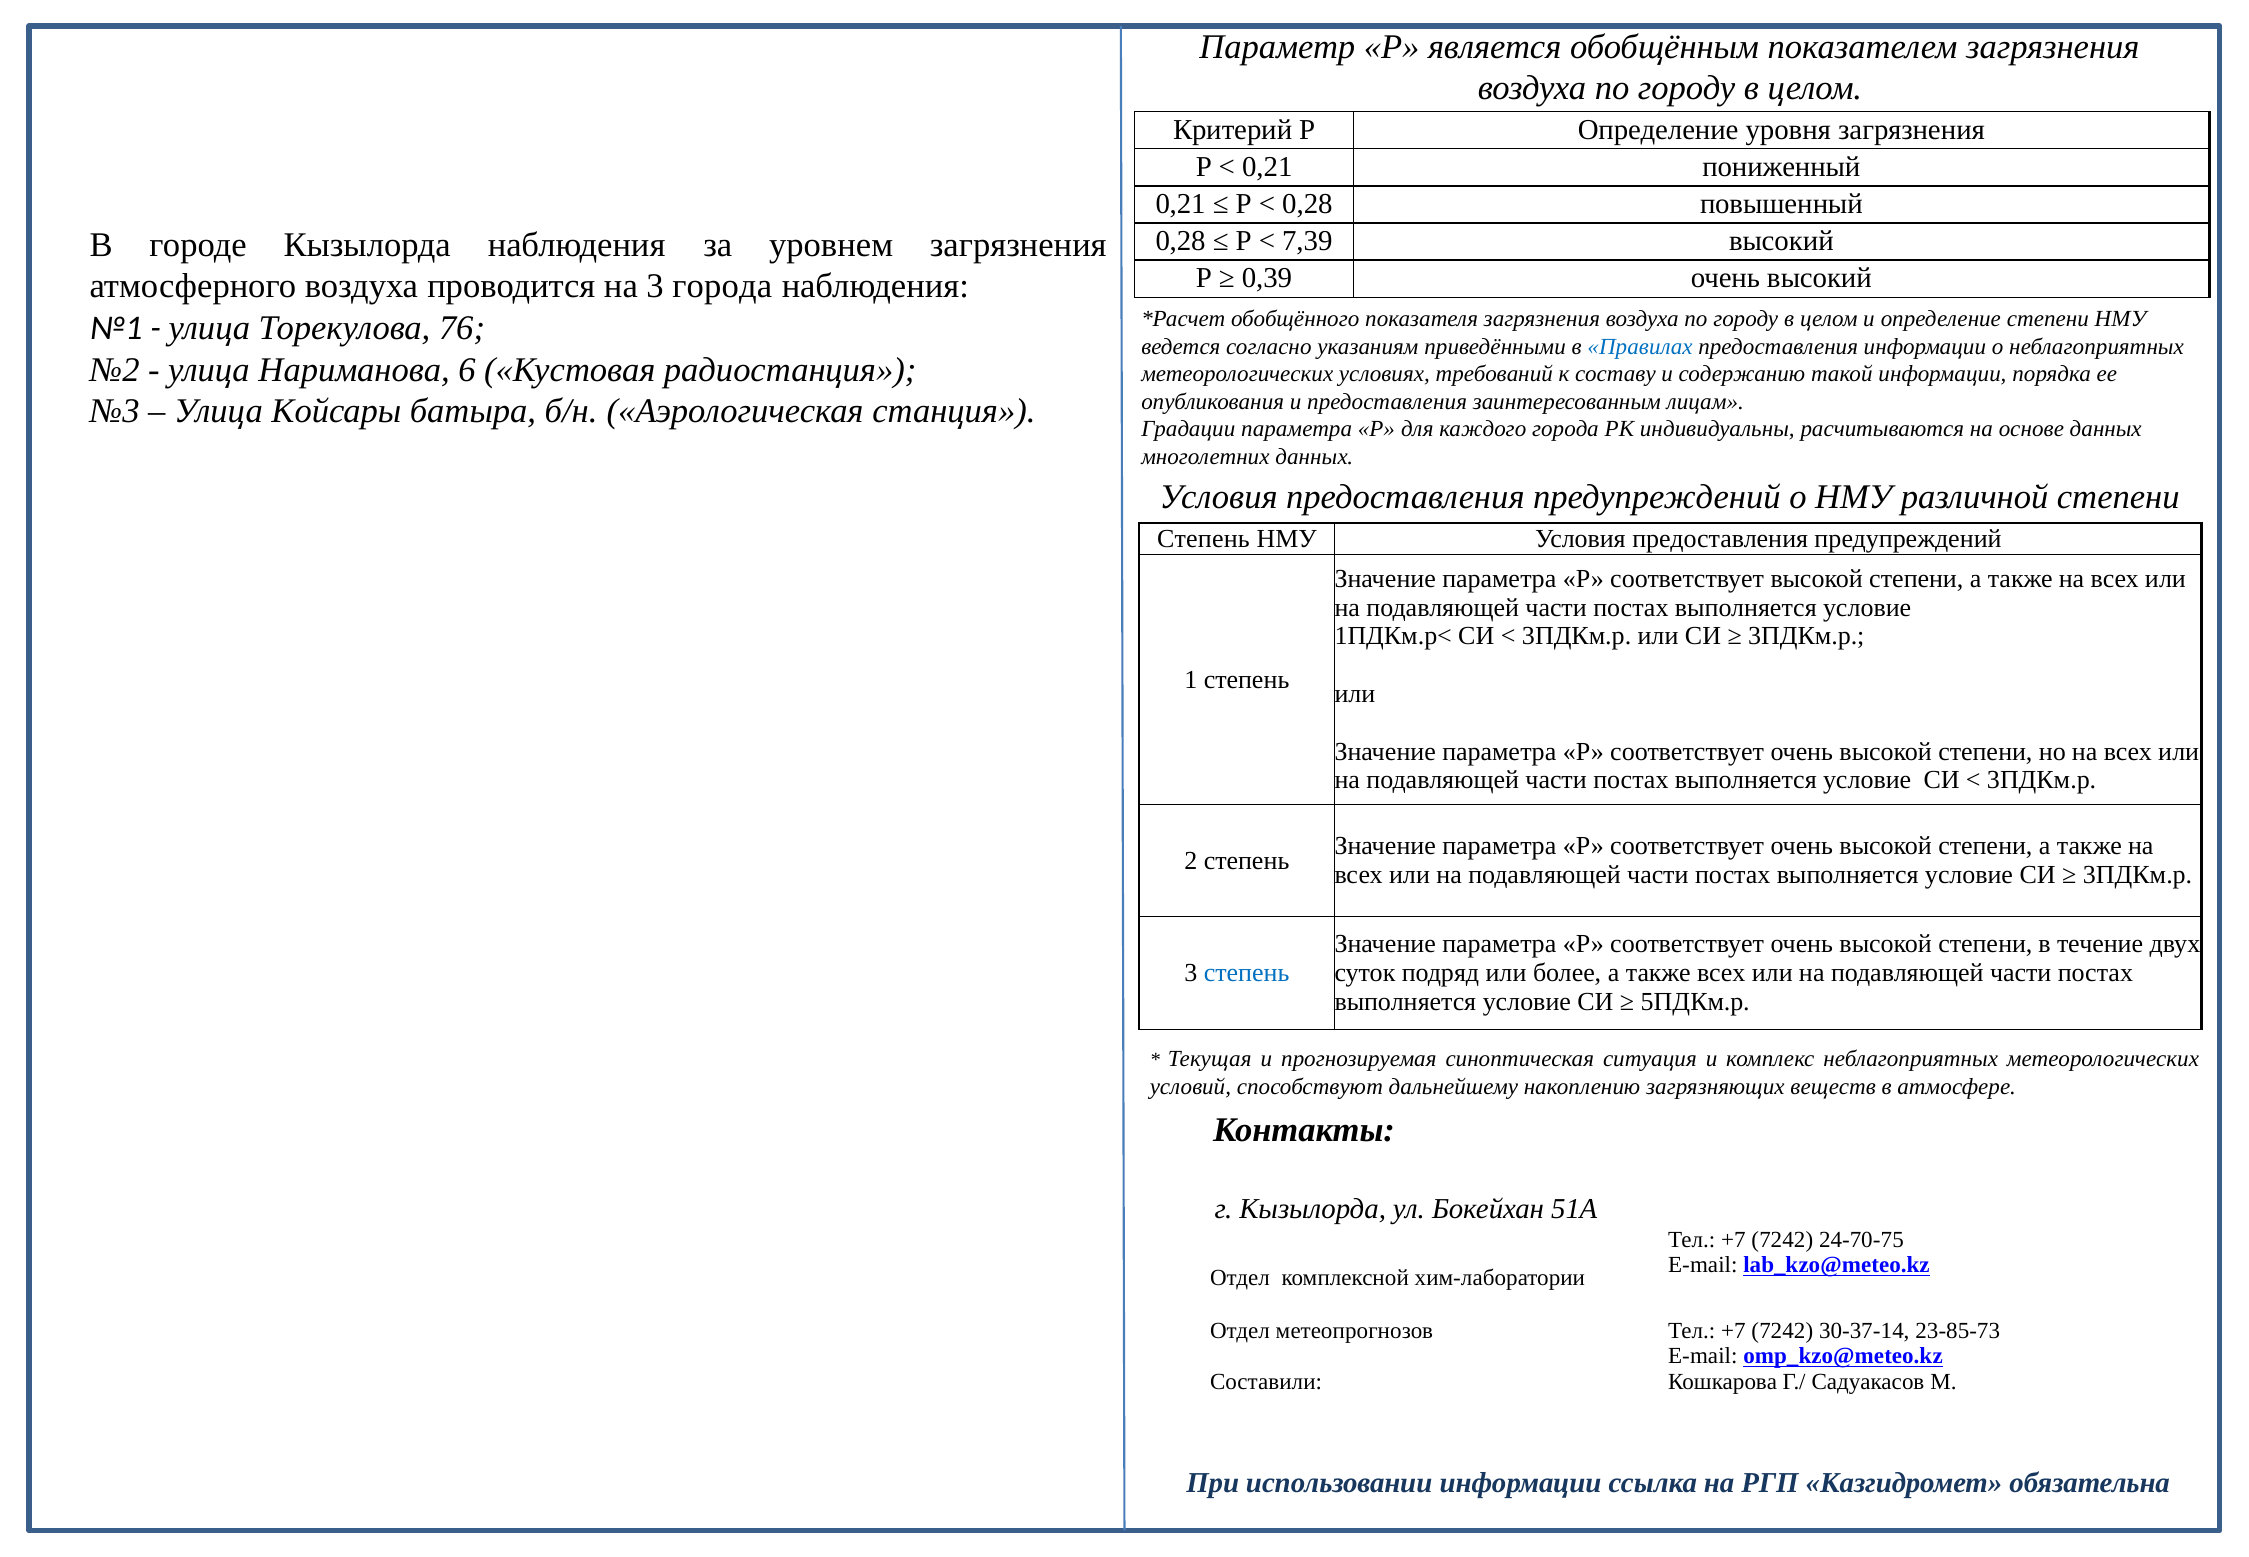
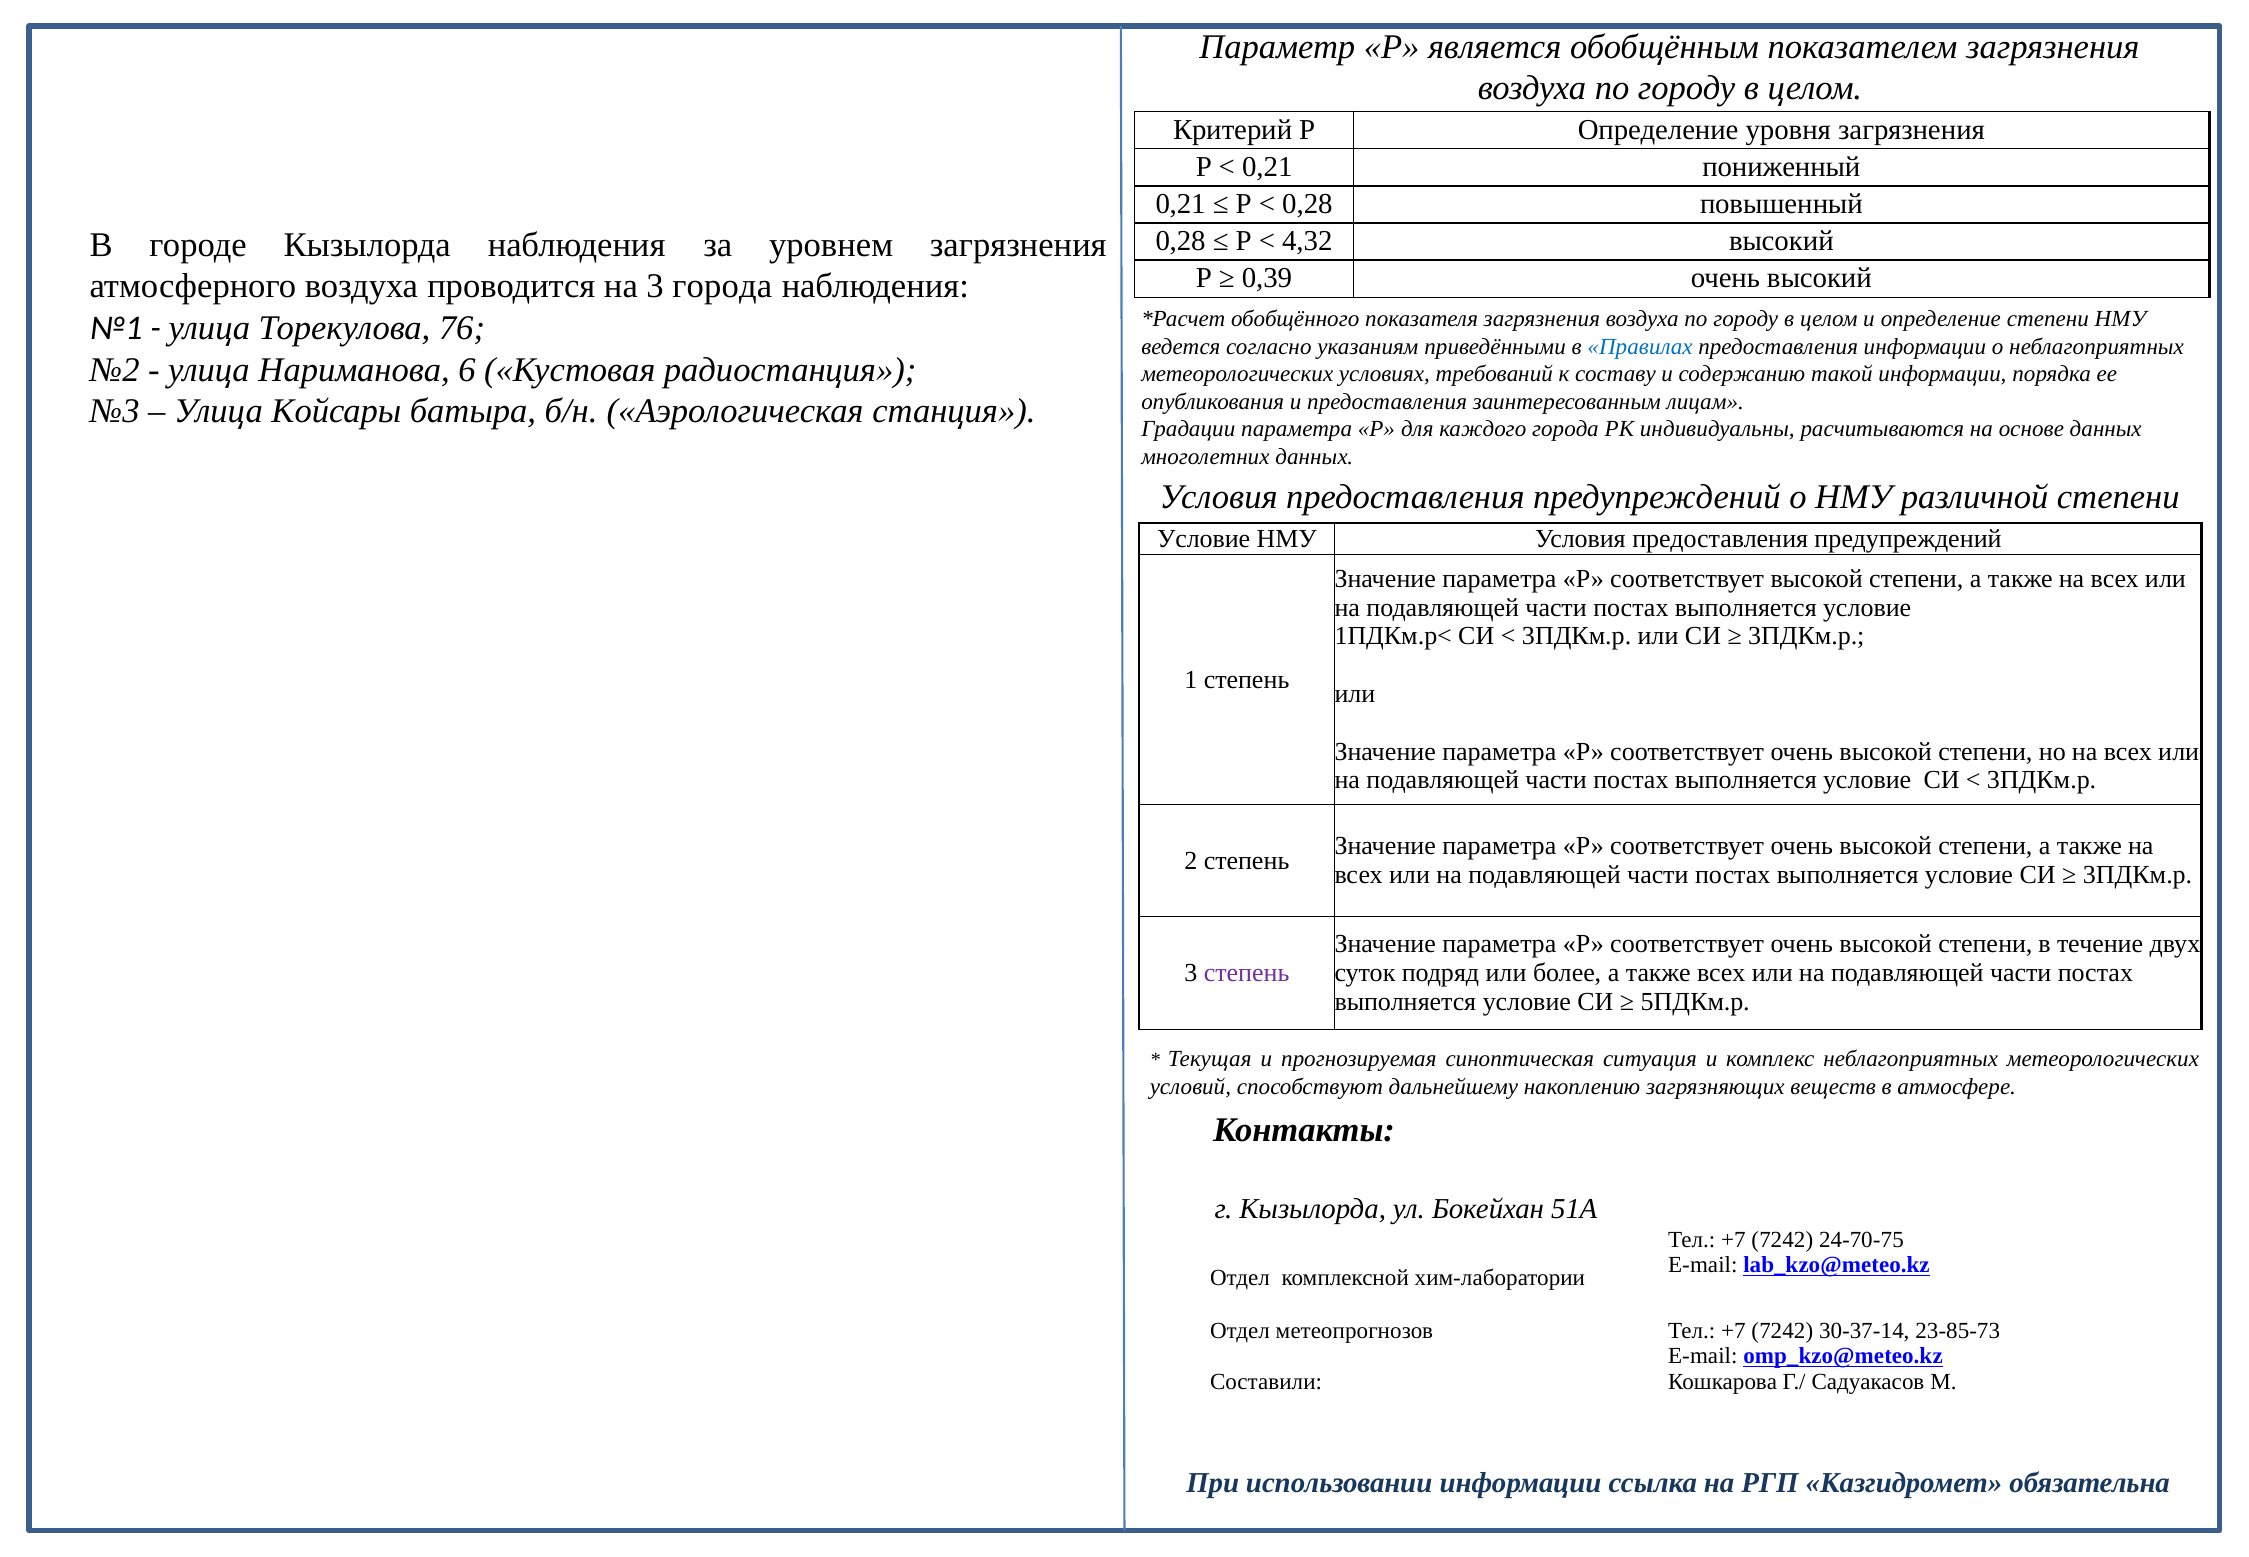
7,39: 7,39 -> 4,32 (1307, 241)
Степень: Степень -> Условие (1204, 539)
степень colour: blue -> purple (1247, 973)
